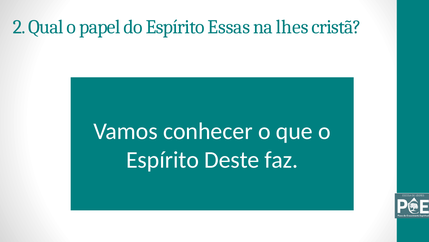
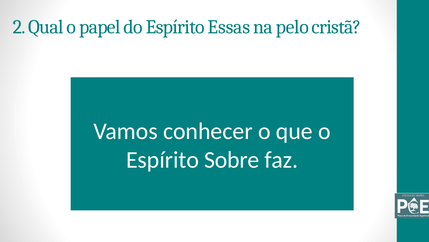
lhes: lhes -> pelo (292, 27)
Deste: Deste -> Sobre (232, 159)
